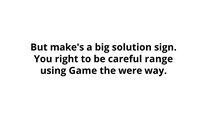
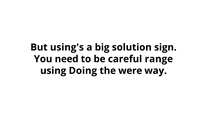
make's: make's -> using's (67, 47)
right: right -> need (67, 59)
Game: Game -> Doing (83, 70)
